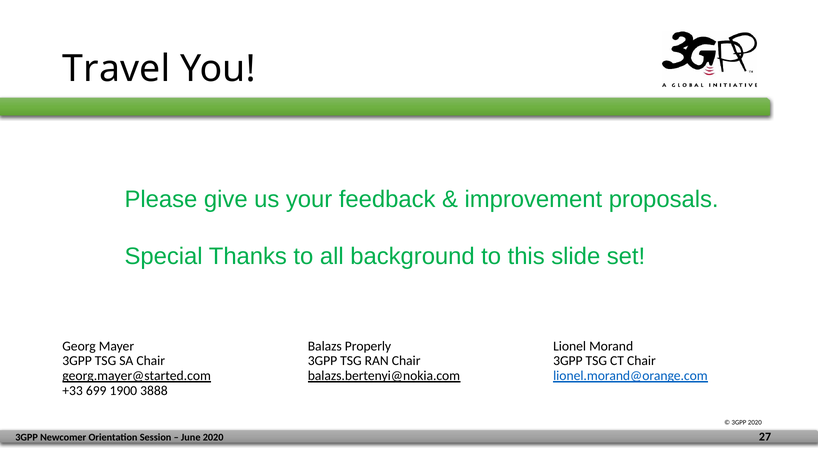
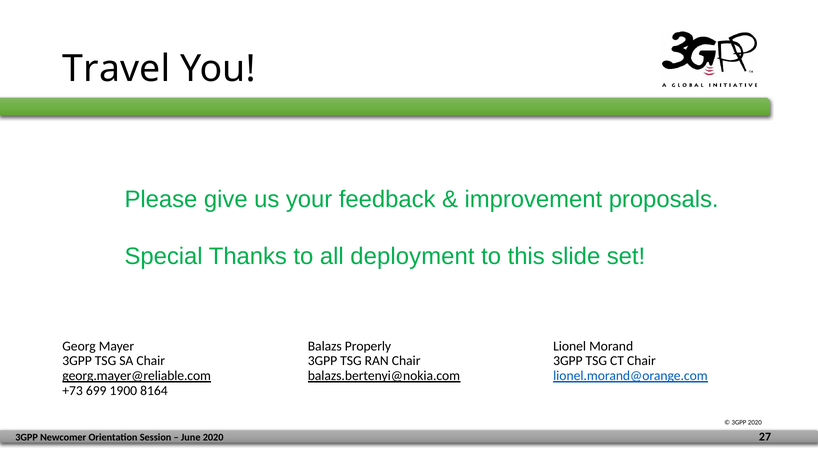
background: background -> deployment (412, 257)
georg.mayer@started.com: georg.mayer@started.com -> georg.mayer@reliable.com (137, 376)
+33: +33 -> +73 (73, 391)
3888: 3888 -> 8164 (154, 391)
